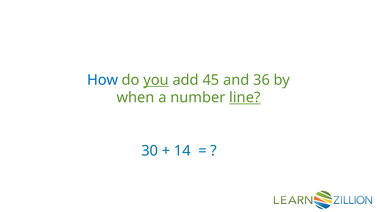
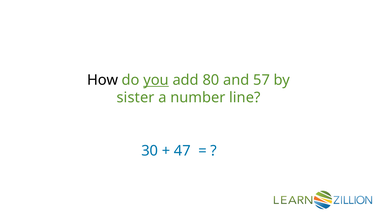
How colour: blue -> black (103, 80)
45: 45 -> 80 (211, 80)
36: 36 -> 57 (262, 80)
when: when -> sister (136, 98)
line underline: present -> none (245, 98)
14: 14 -> 47 (182, 151)
